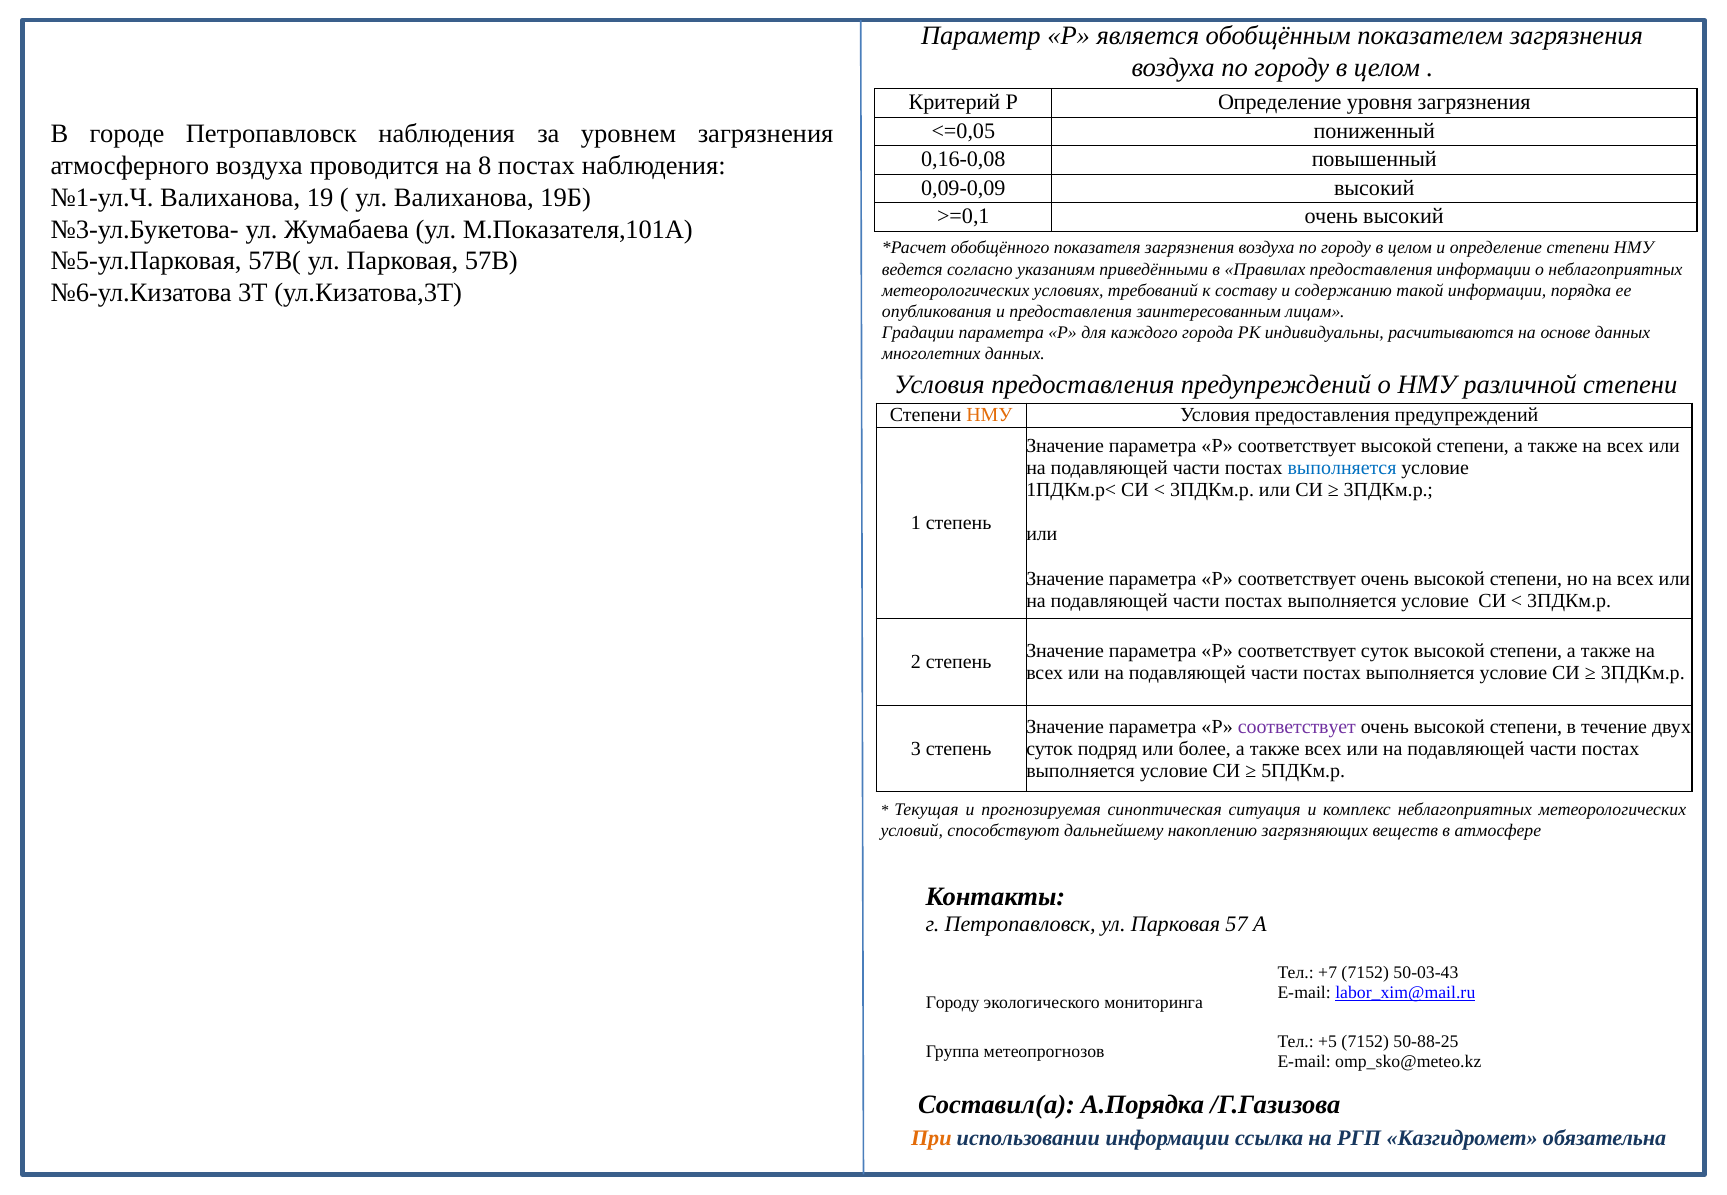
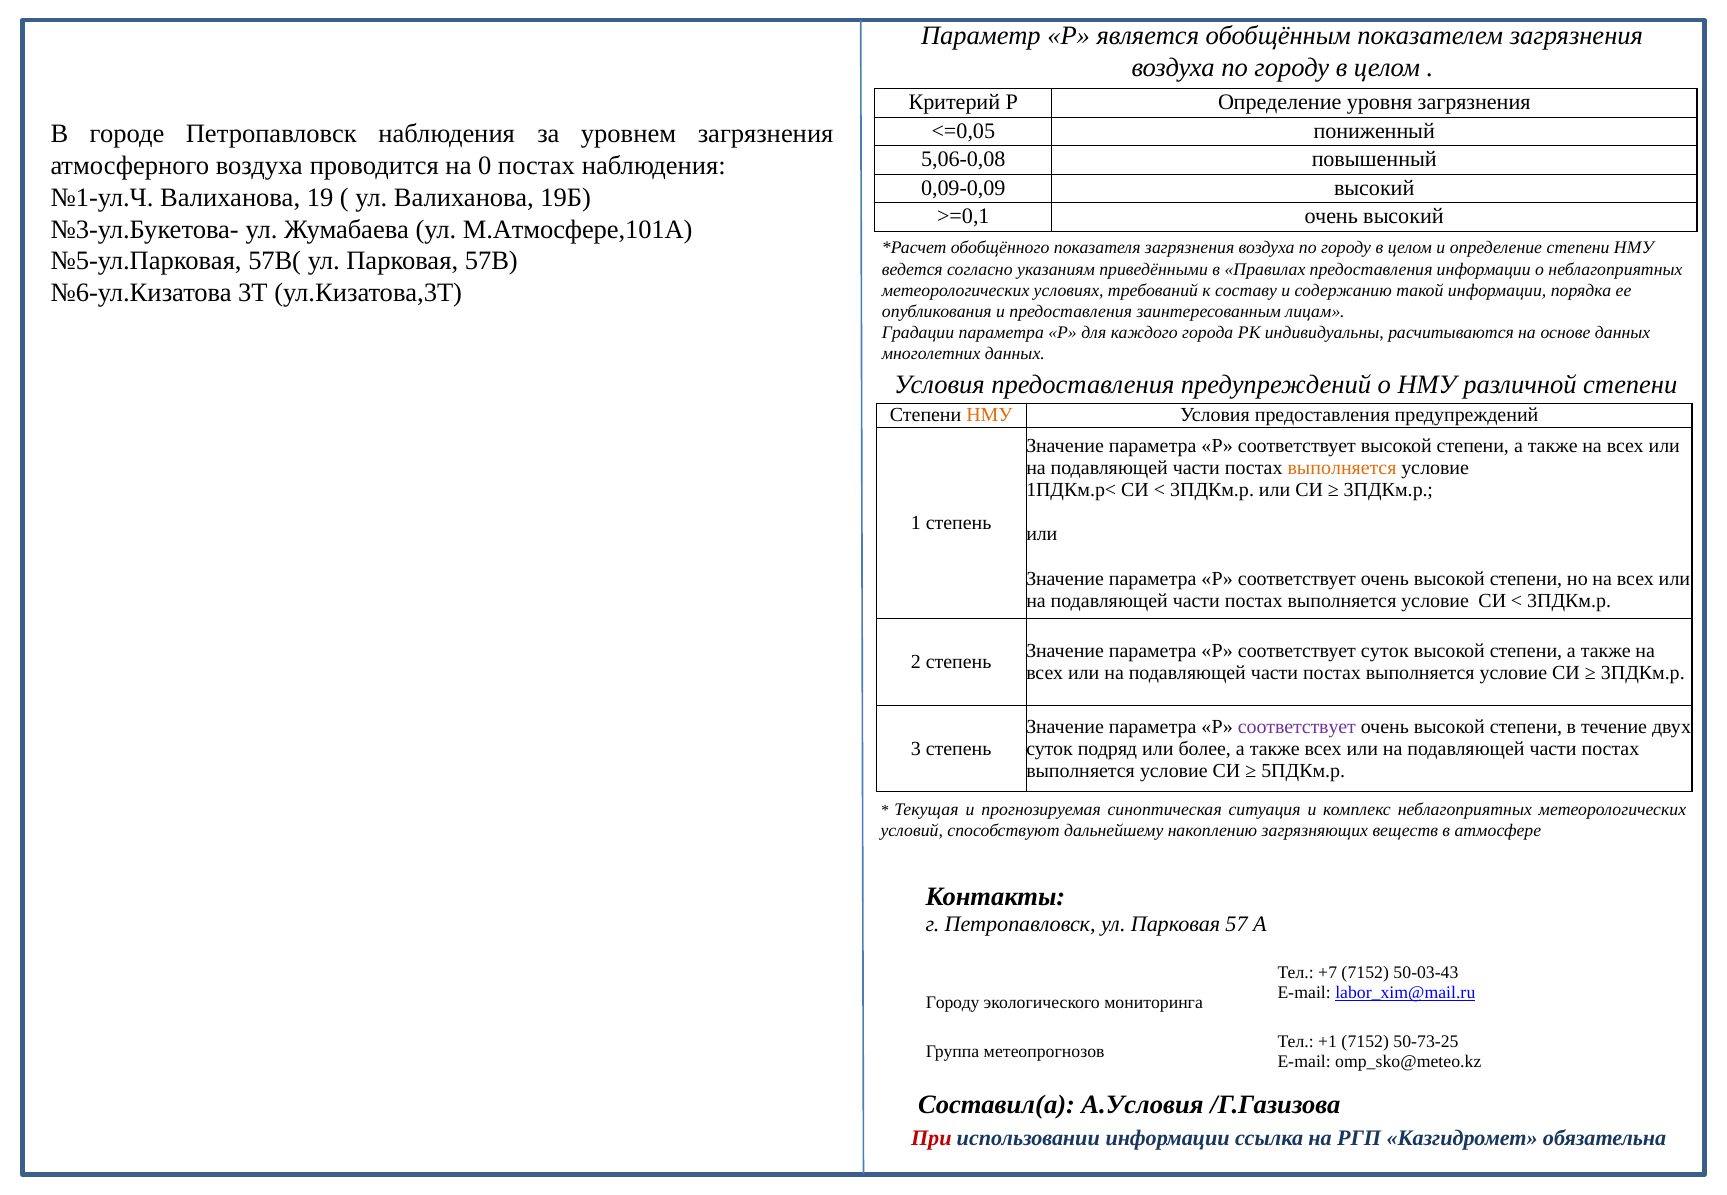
0,16-0,08: 0,16-0,08 -> 5,06-0,08 (963, 160)
8: 8 -> 0 (485, 166)
М.Показателя,101А: М.Показателя,101А -> М.Атмосфере,101А (578, 229)
выполняется colour: blue -> orange (1342, 468)
+5: +5 -> +1 (1328, 1042)
50-88-25: 50-88-25 -> 50-73-25 (1426, 1042)
А.Порядка: А.Порядка -> А.Условия (1143, 1105)
При colour: orange -> red (931, 1139)
